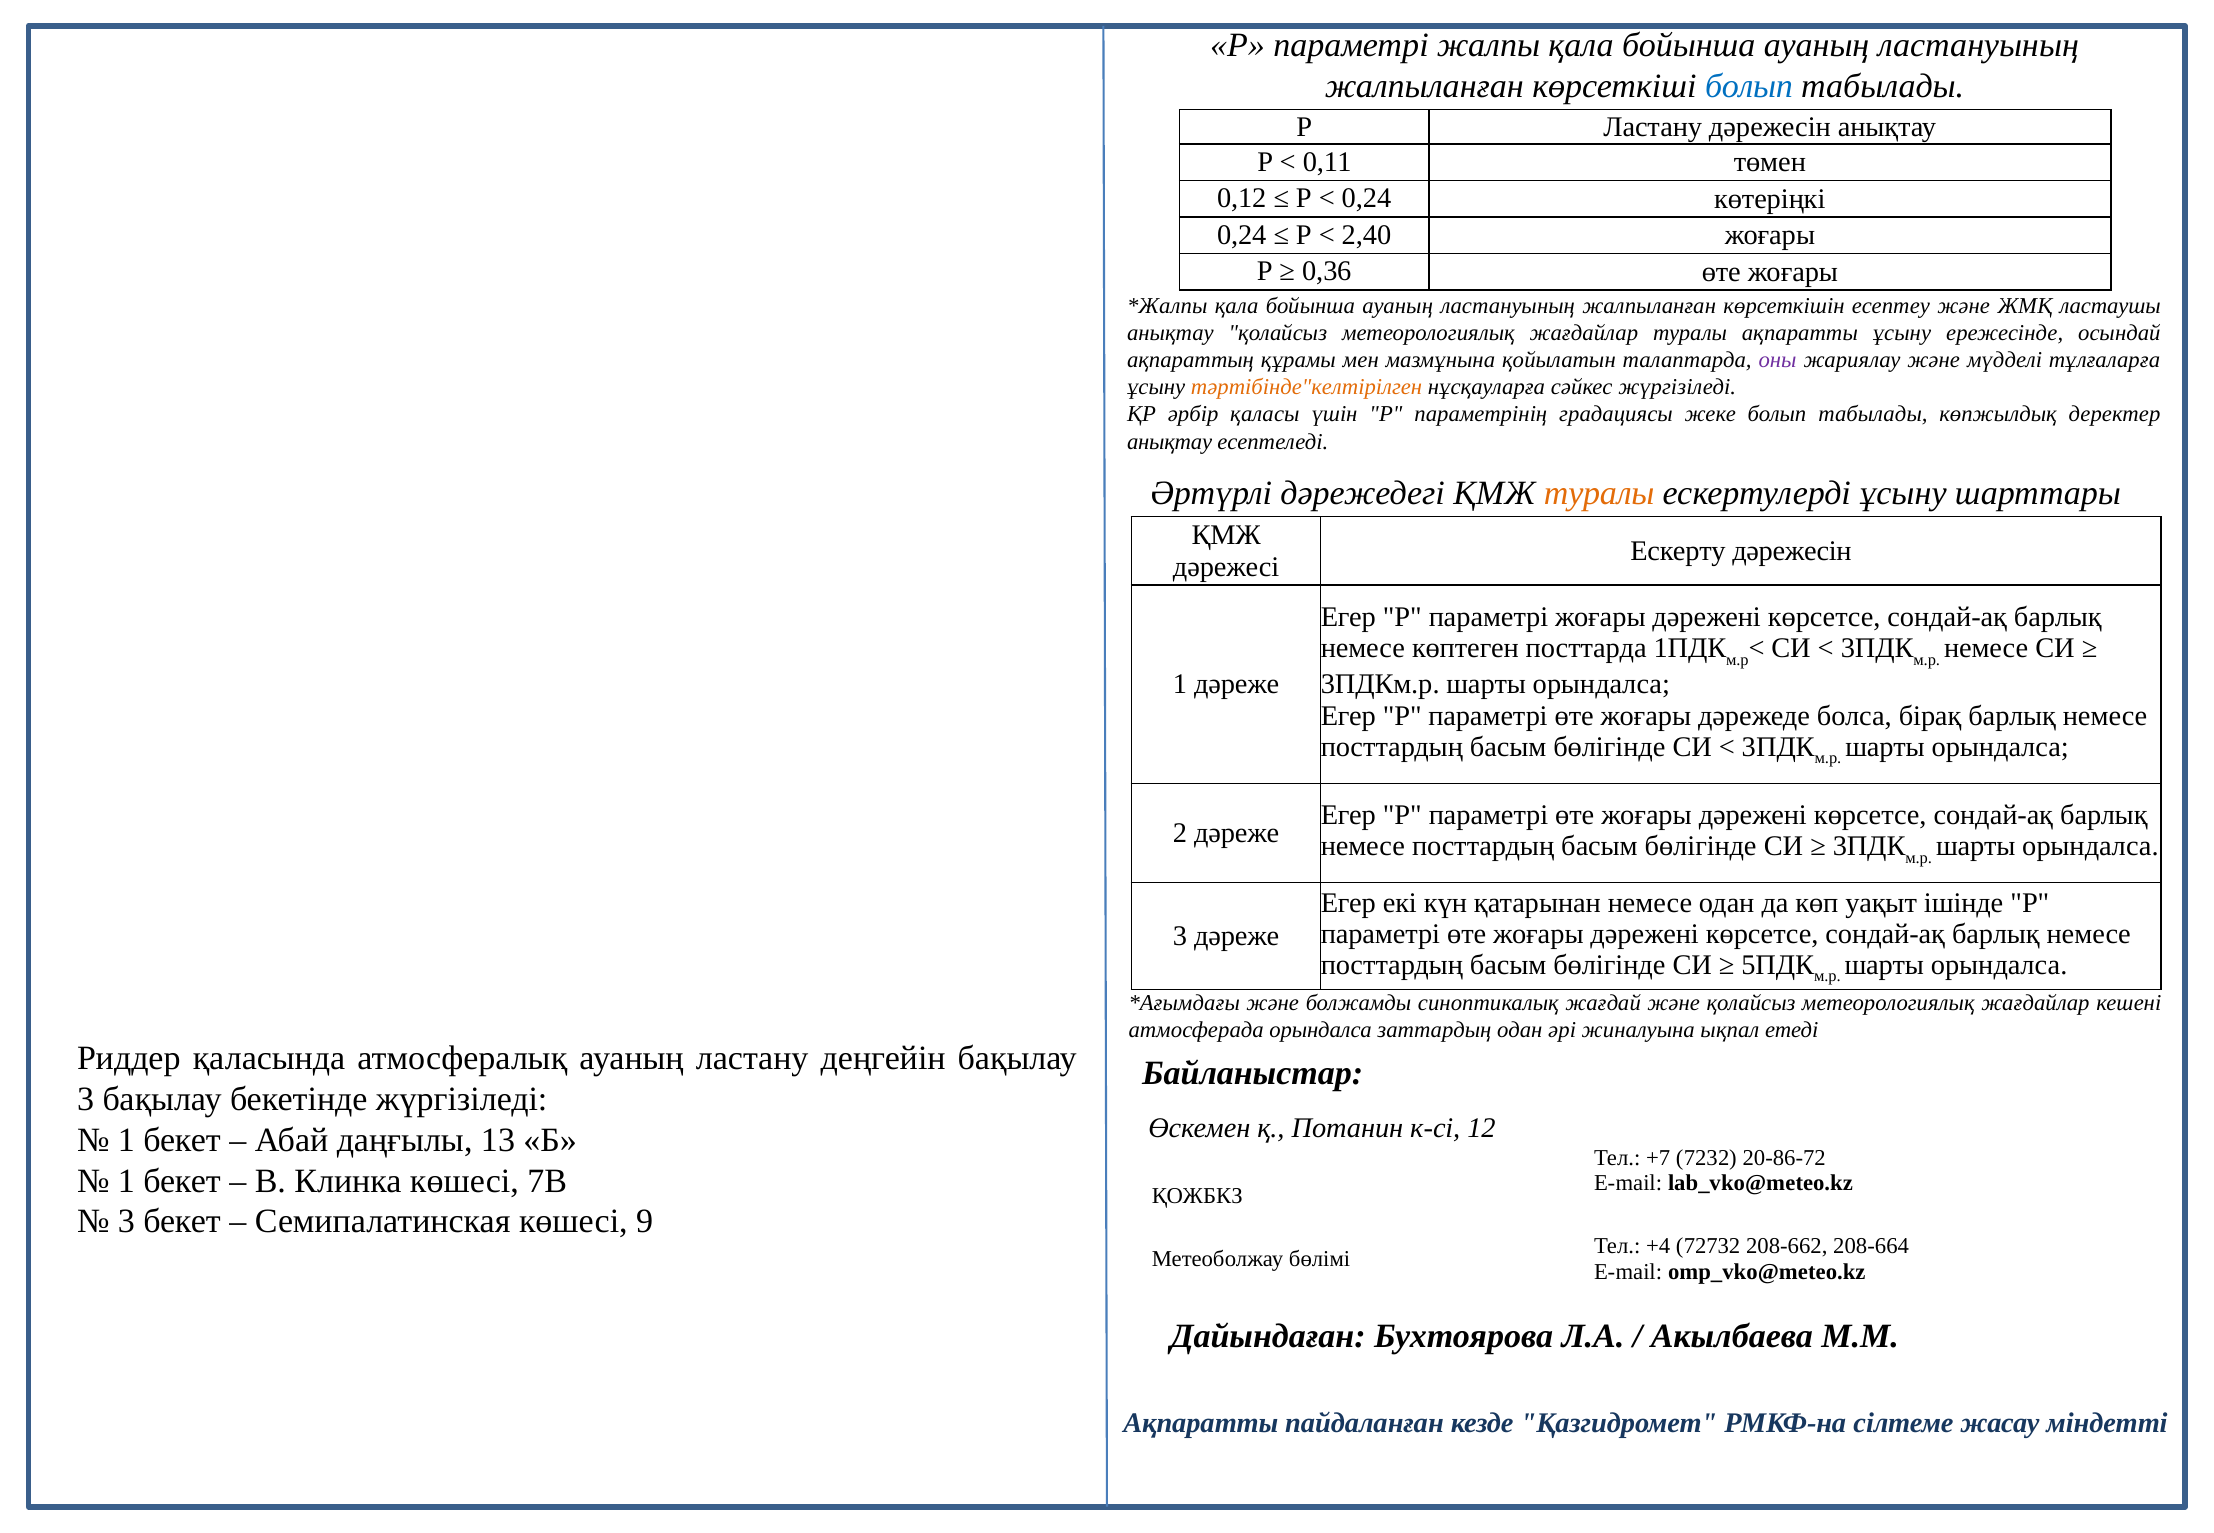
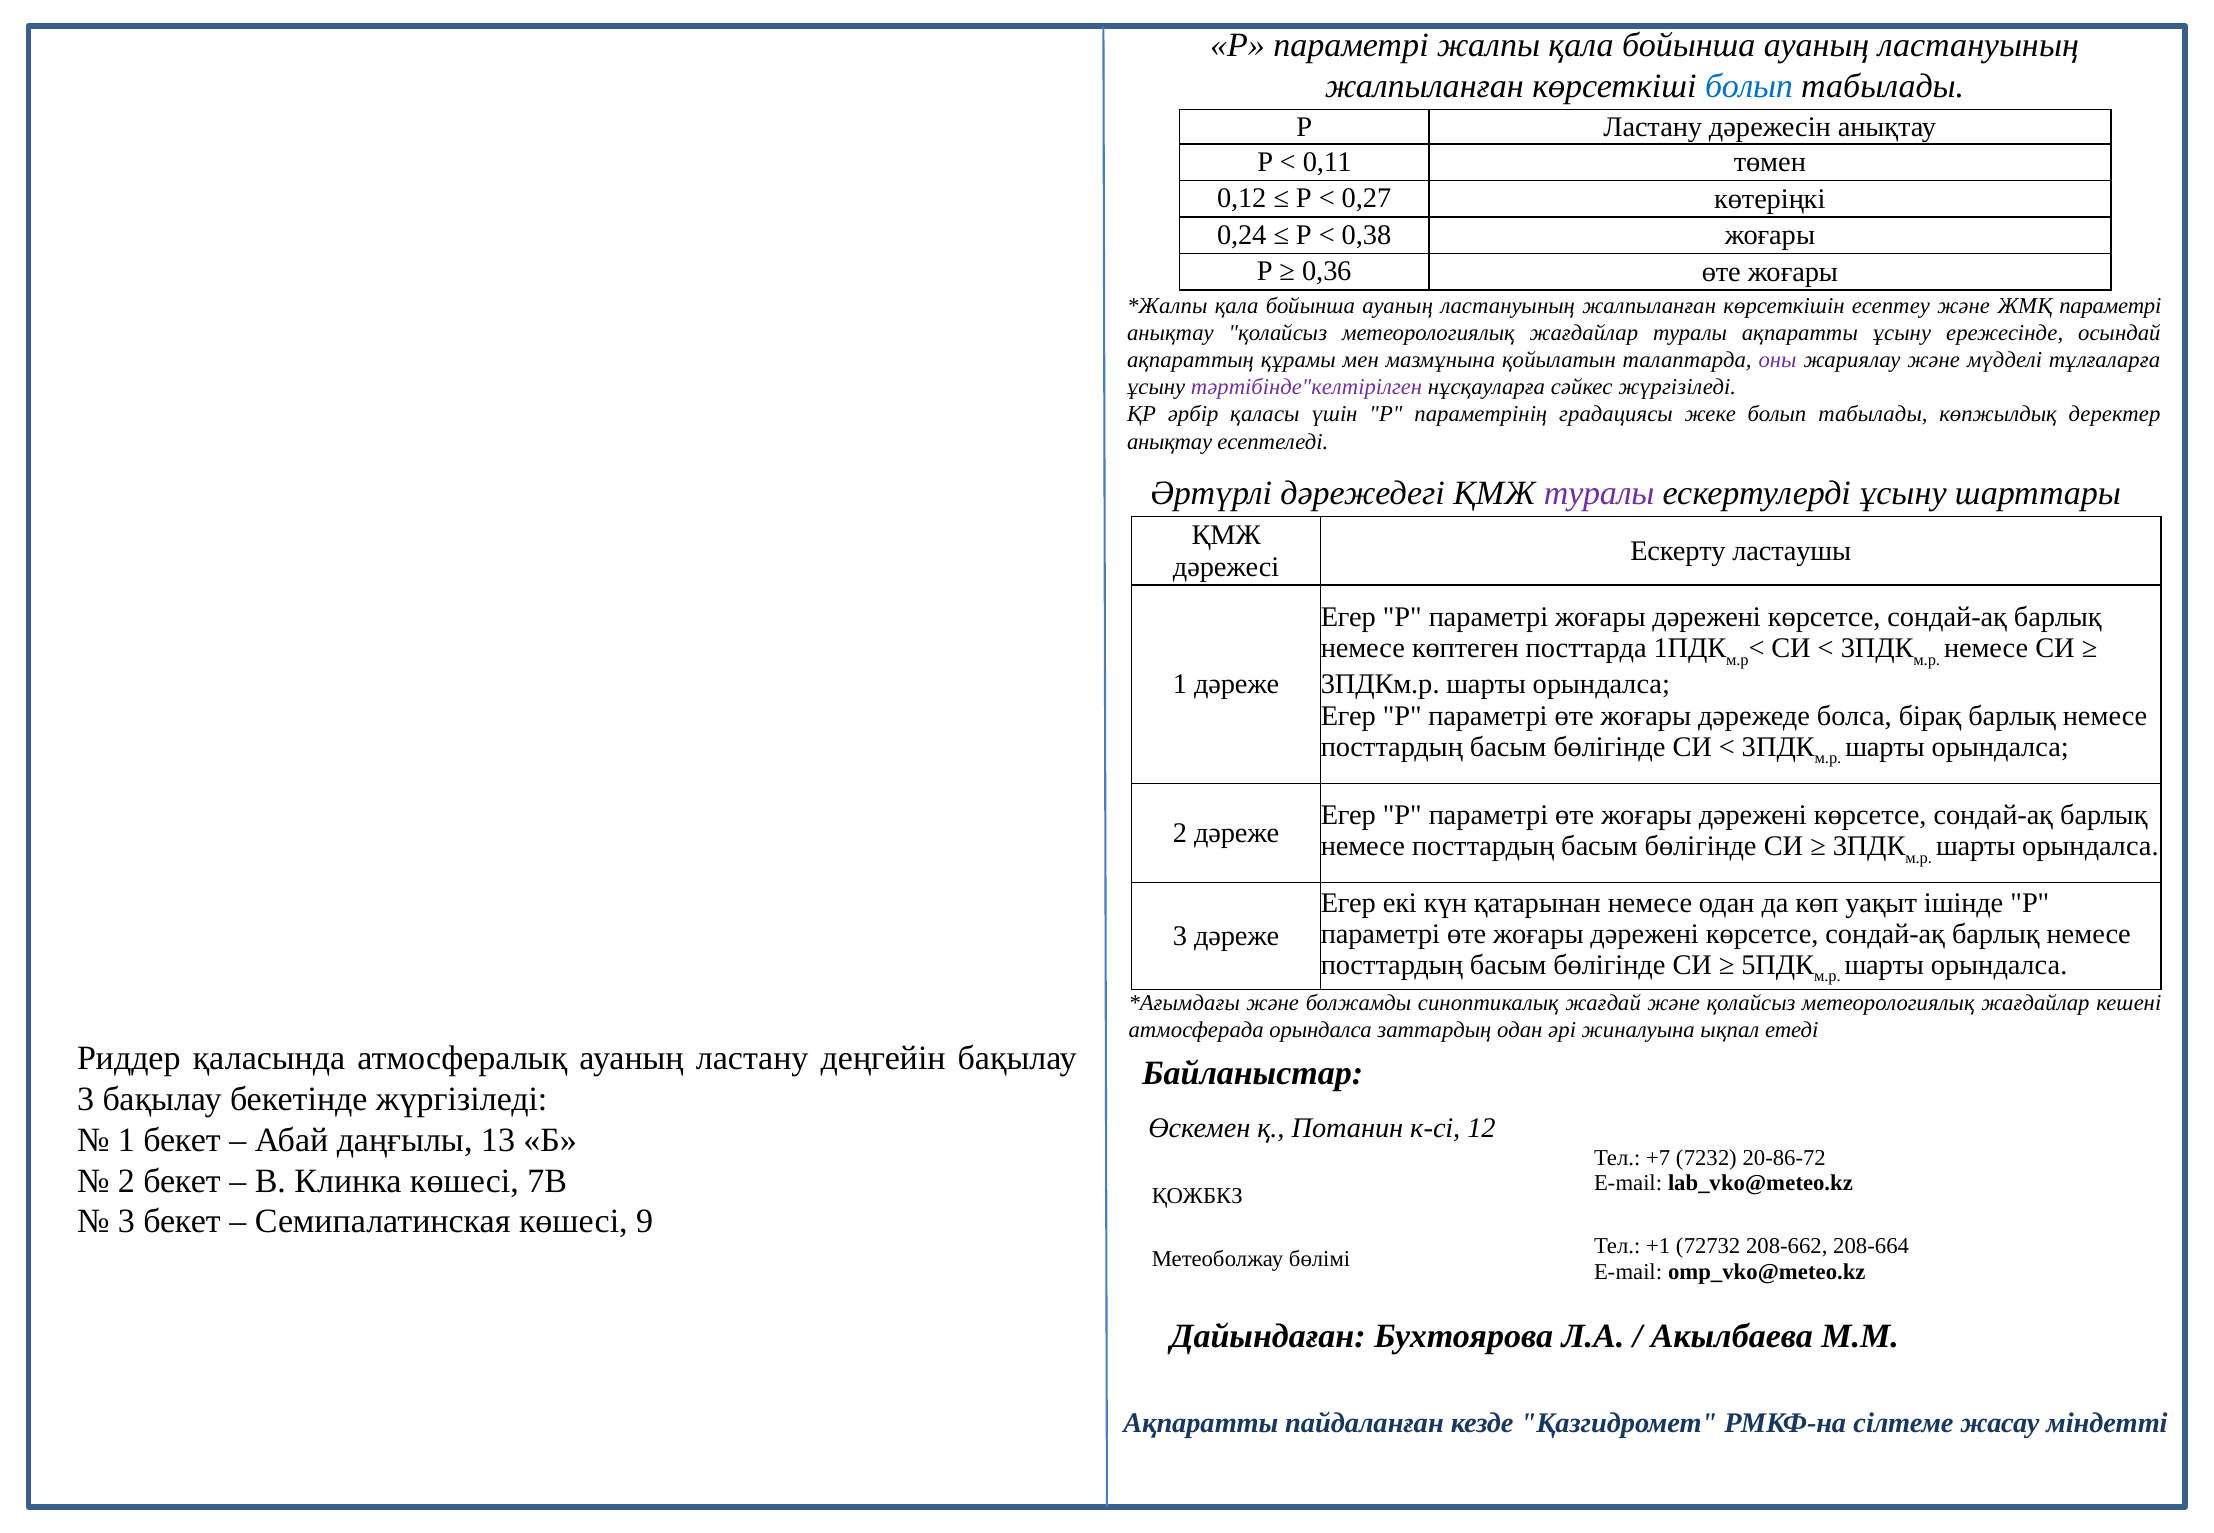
0,24: 0,24 -> 0,27 (1366, 198)
2,40: 2,40 -> 0,38 (1366, 235)
ЖМҚ ластаушы: ластаушы -> параметрі (2110, 306)
тәртібінде"келтірілген colour: orange -> purple (1307, 387)
туралы colour: orange -> purple (1599, 493)
Ескерту дәрежесін: дәрежесін -> ластаушы (1792, 551)
1: 1 -> 2 (126, 1181)
+4: +4 -> +1 (1658, 1246)
